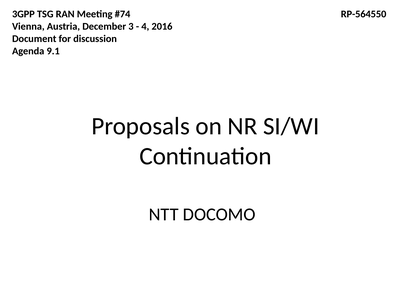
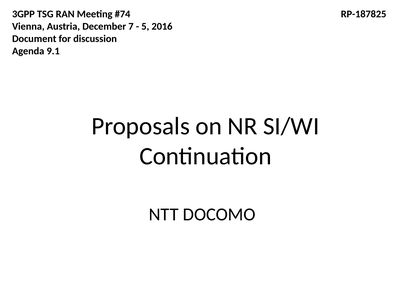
RP-564550: RP-564550 -> RP-187825 (364, 14)
3: 3 -> 7 (131, 26)
4: 4 -> 5 (145, 26)
